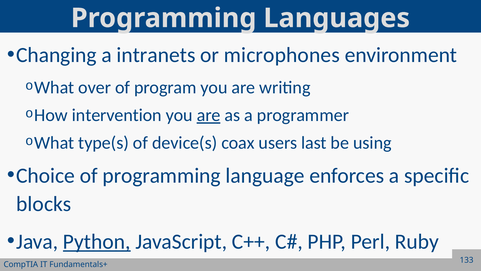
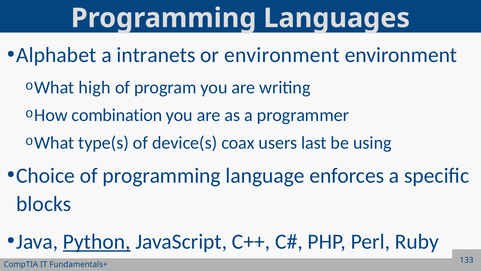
Changing: Changing -> Alphabet (56, 55)
or microphones: microphones -> environment (282, 55)
over: over -> high (95, 87)
intervention: intervention -> combination (117, 115)
are underline: present -> none (209, 115)
